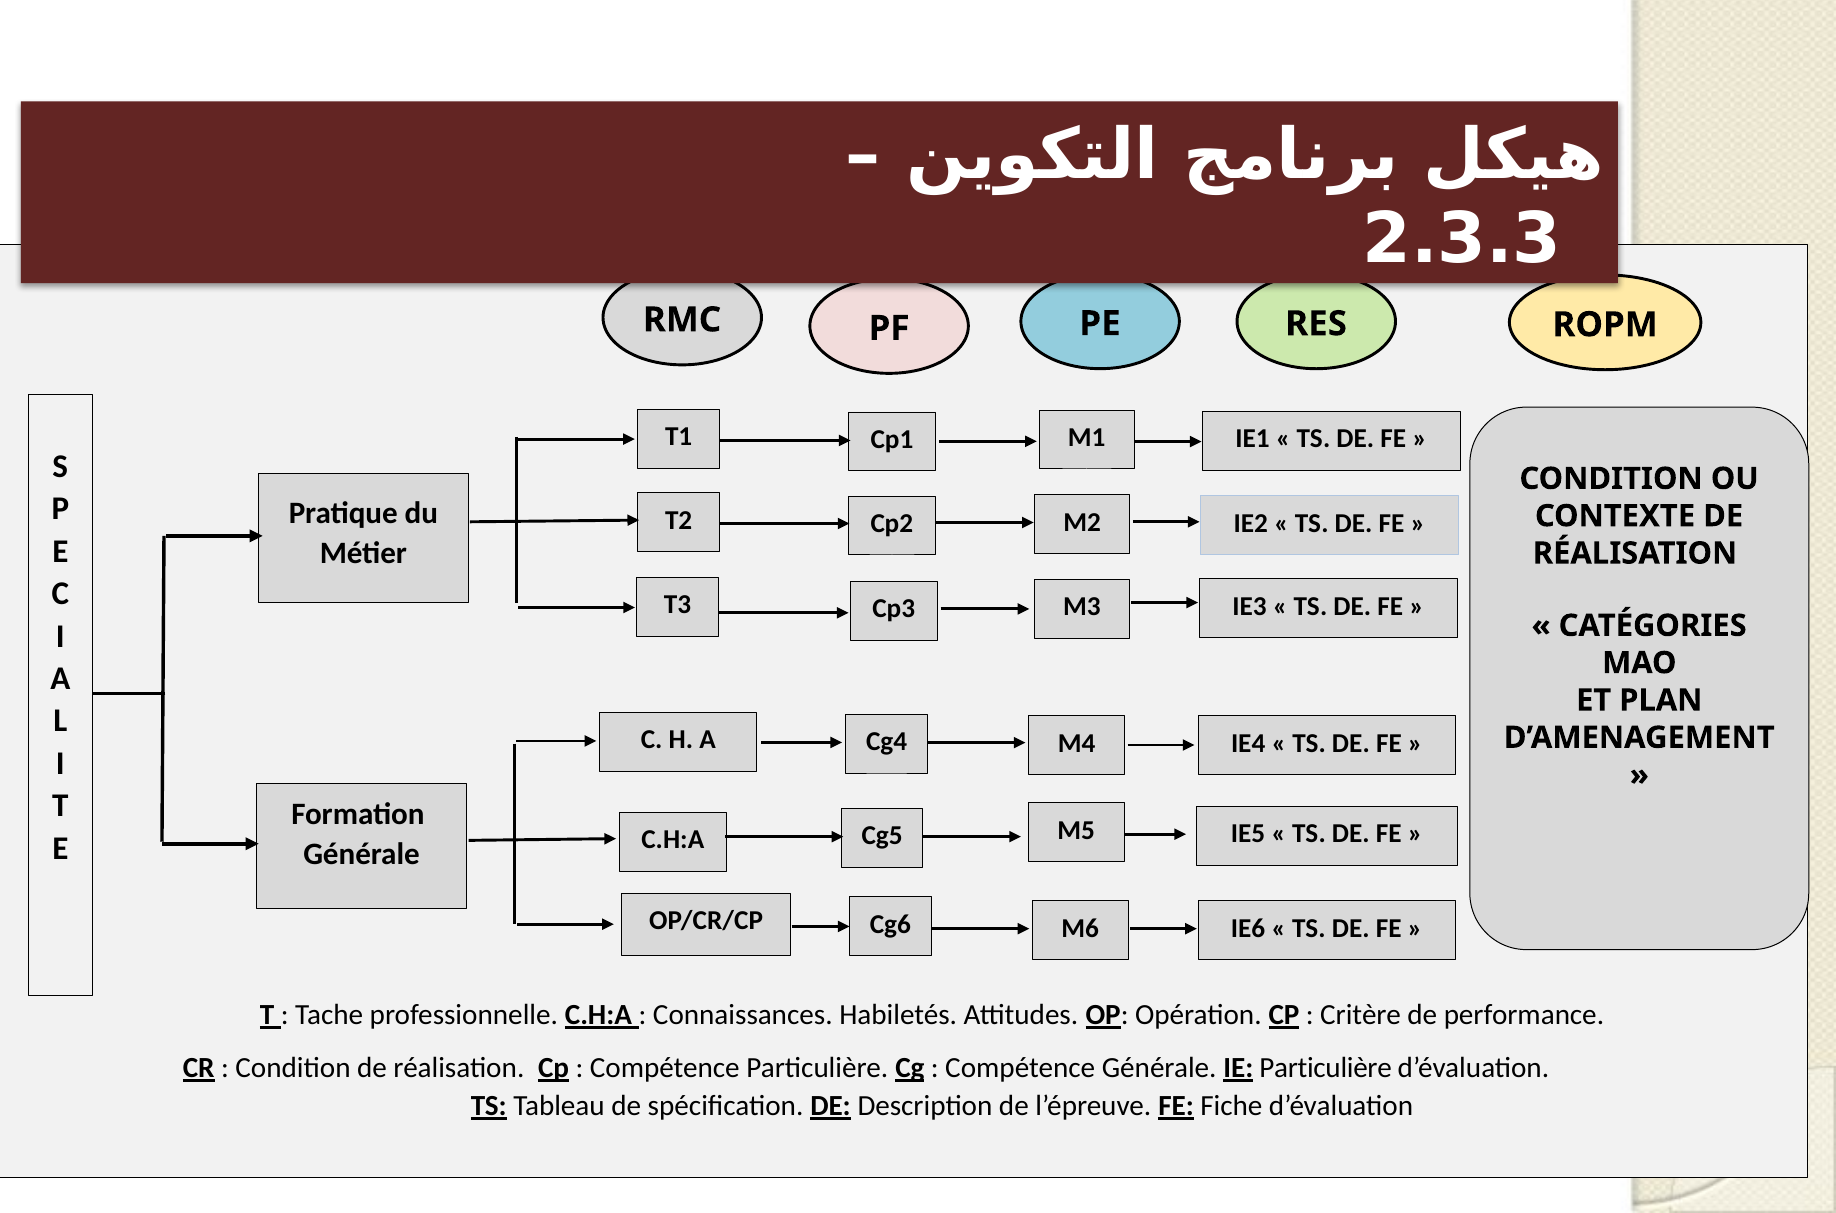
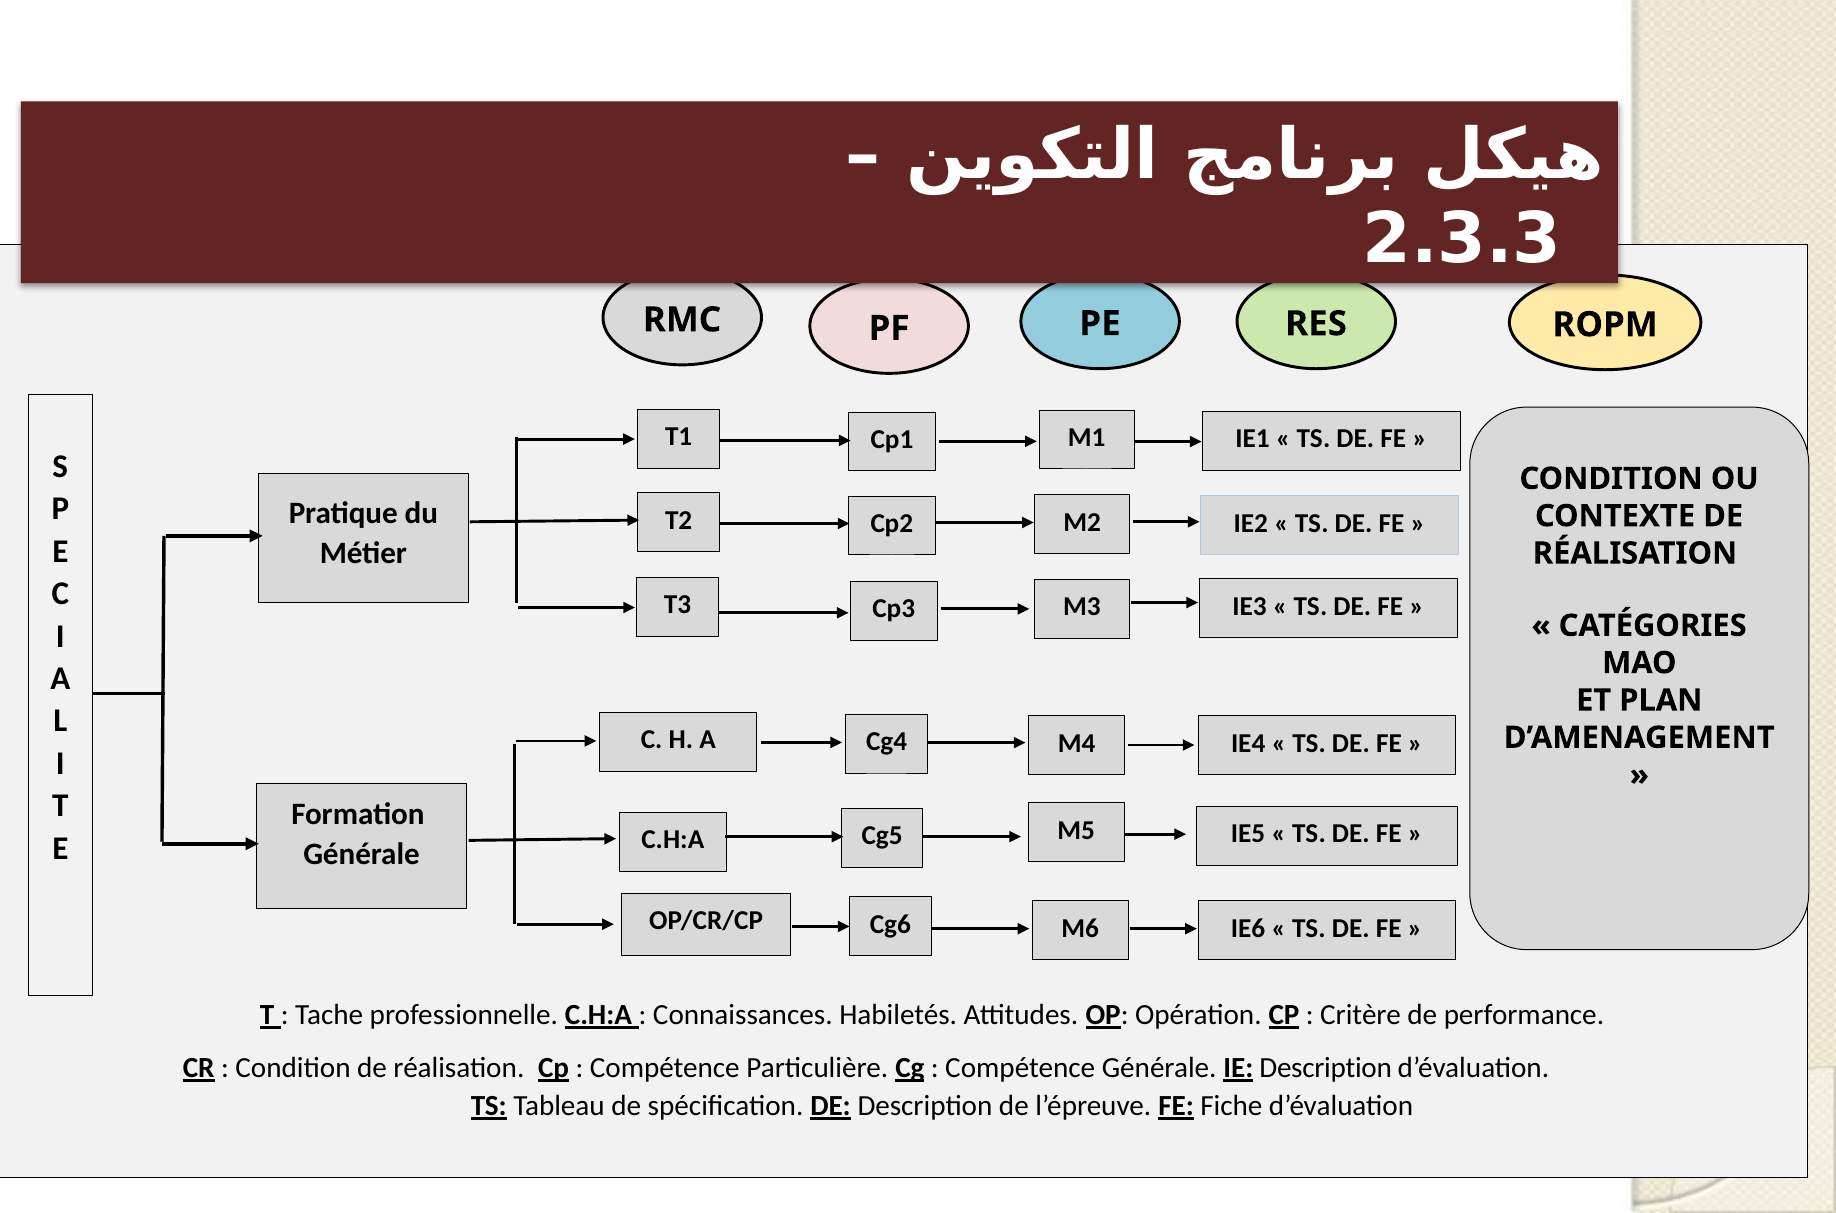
IE Particulière: Particulière -> Description (1326, 1068)
